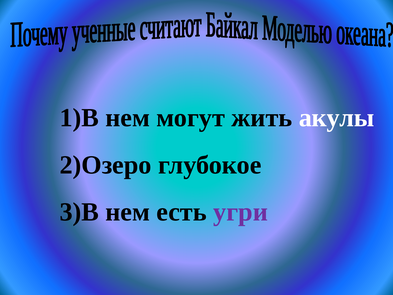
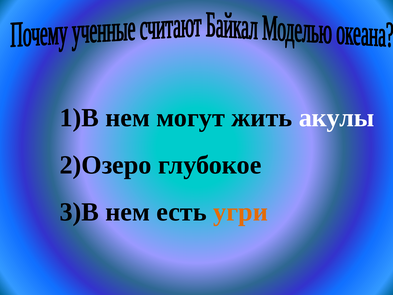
угри colour: purple -> orange (241, 212)
